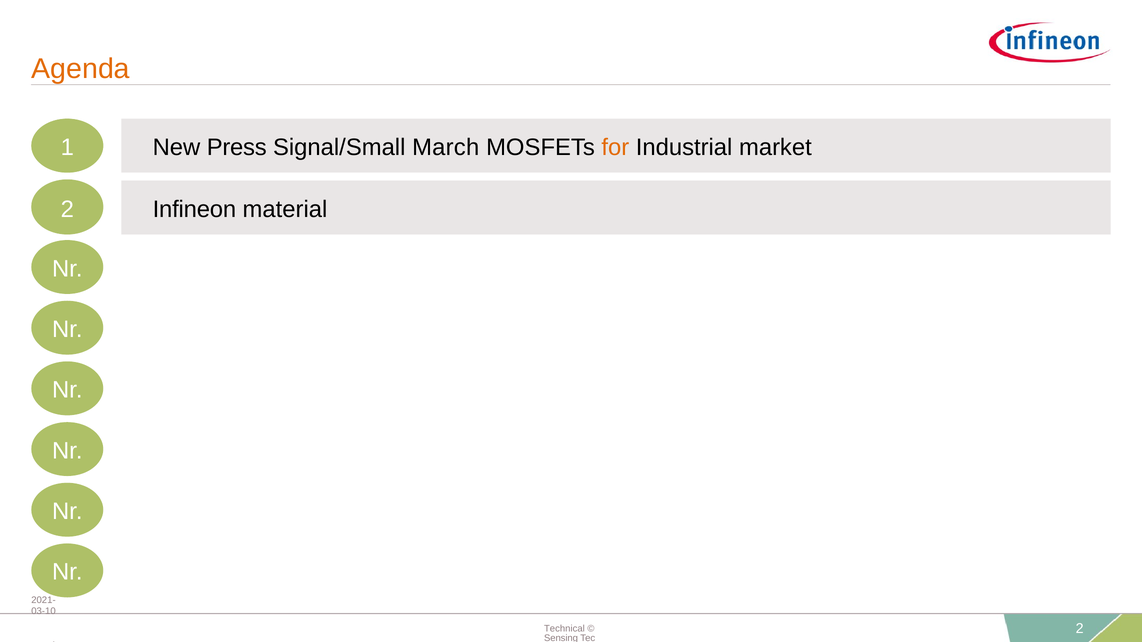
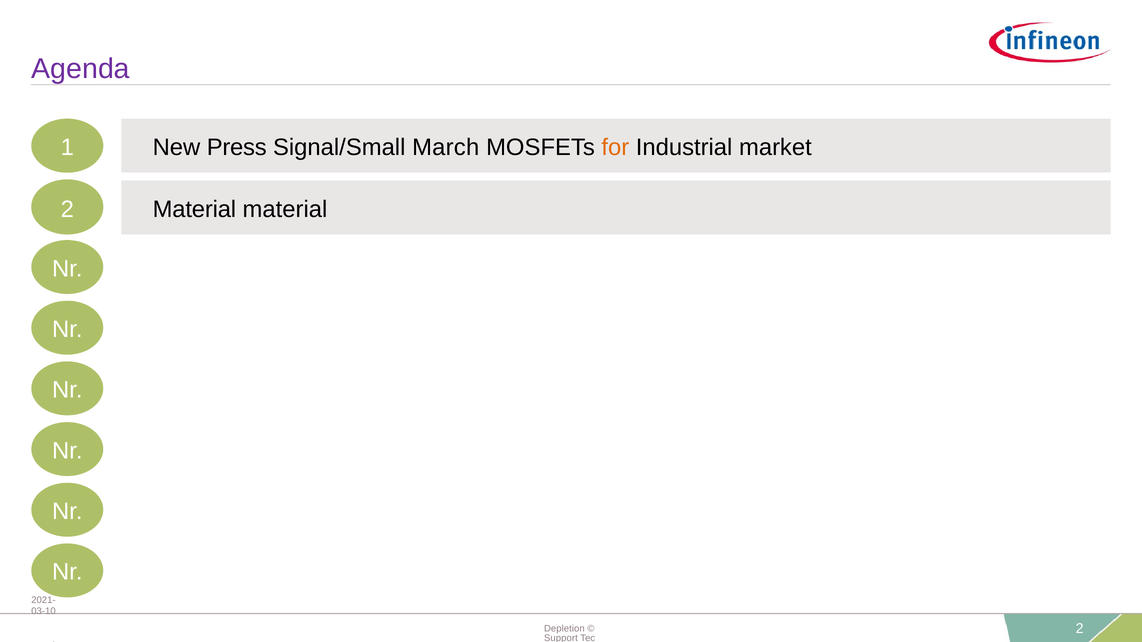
Agenda colour: orange -> purple (81, 69)
Infineon: Infineon -> Material (194, 209)
Technical: Technical -> Depletion (564, 629)
Sensing: Sensing -> Support (561, 638)
